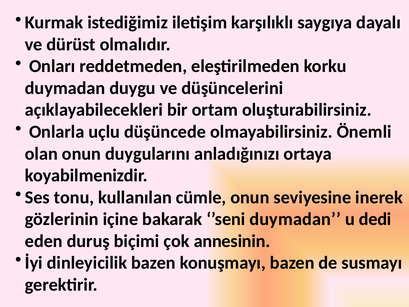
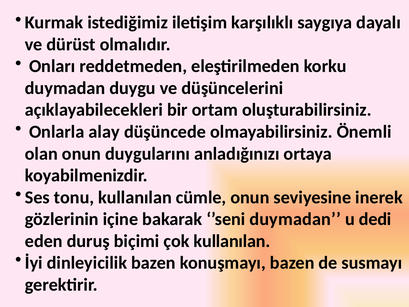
uçlu: uçlu -> alay (104, 132)
çok annesinin: annesinin -> kullanılan (232, 241)
